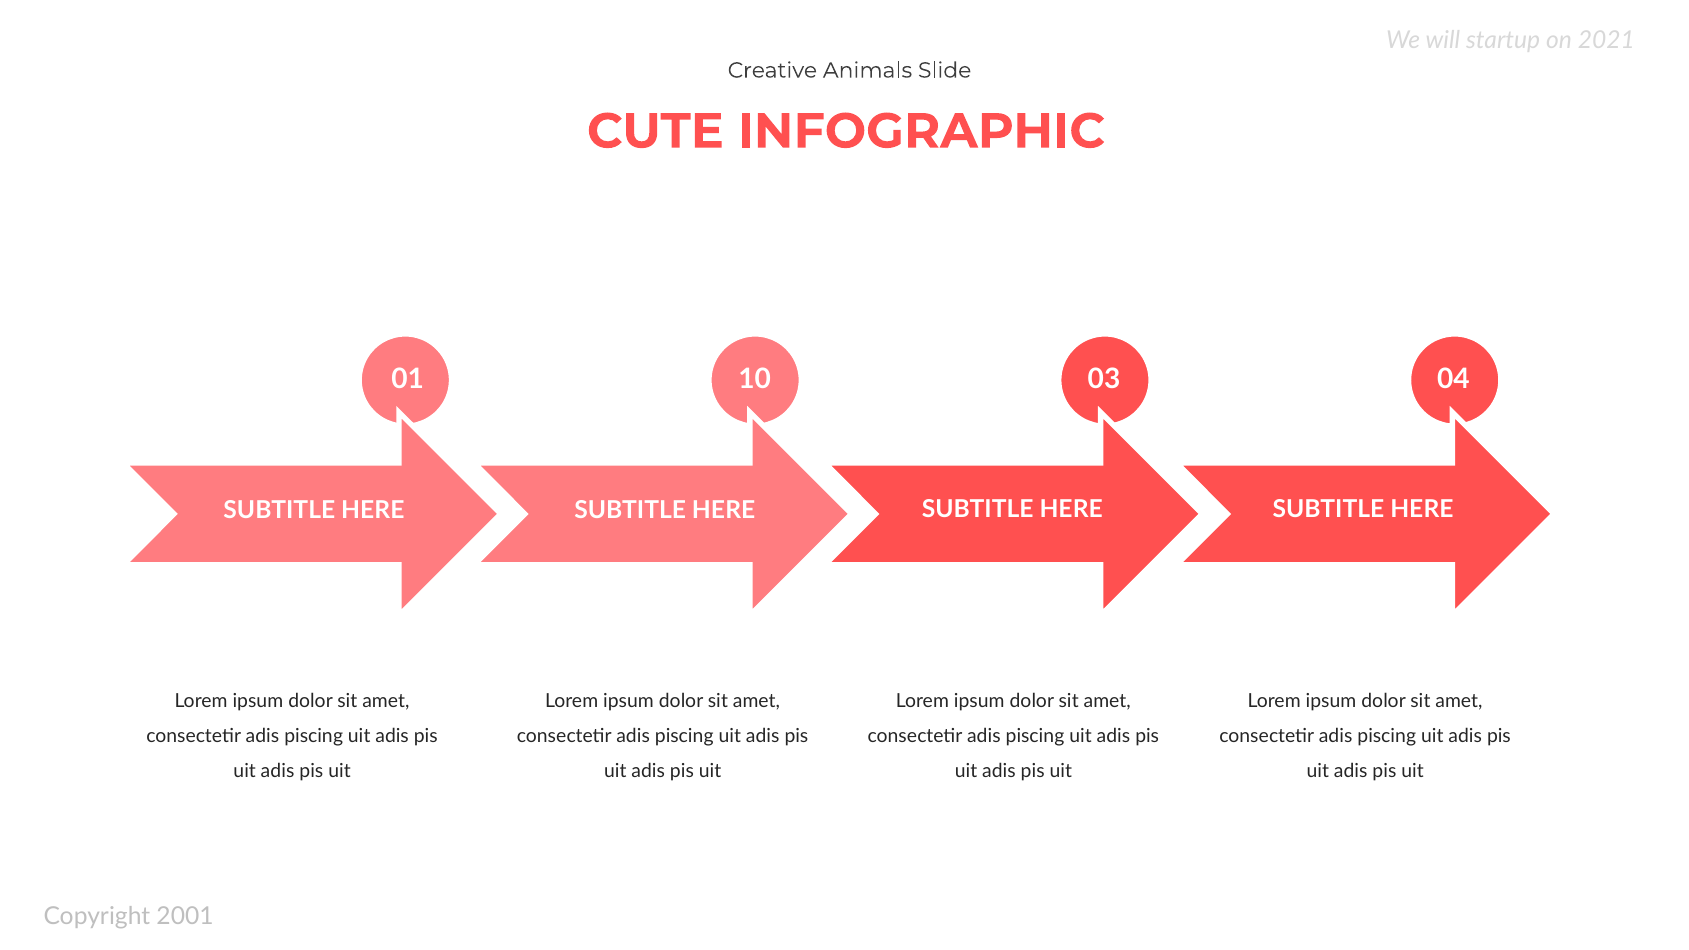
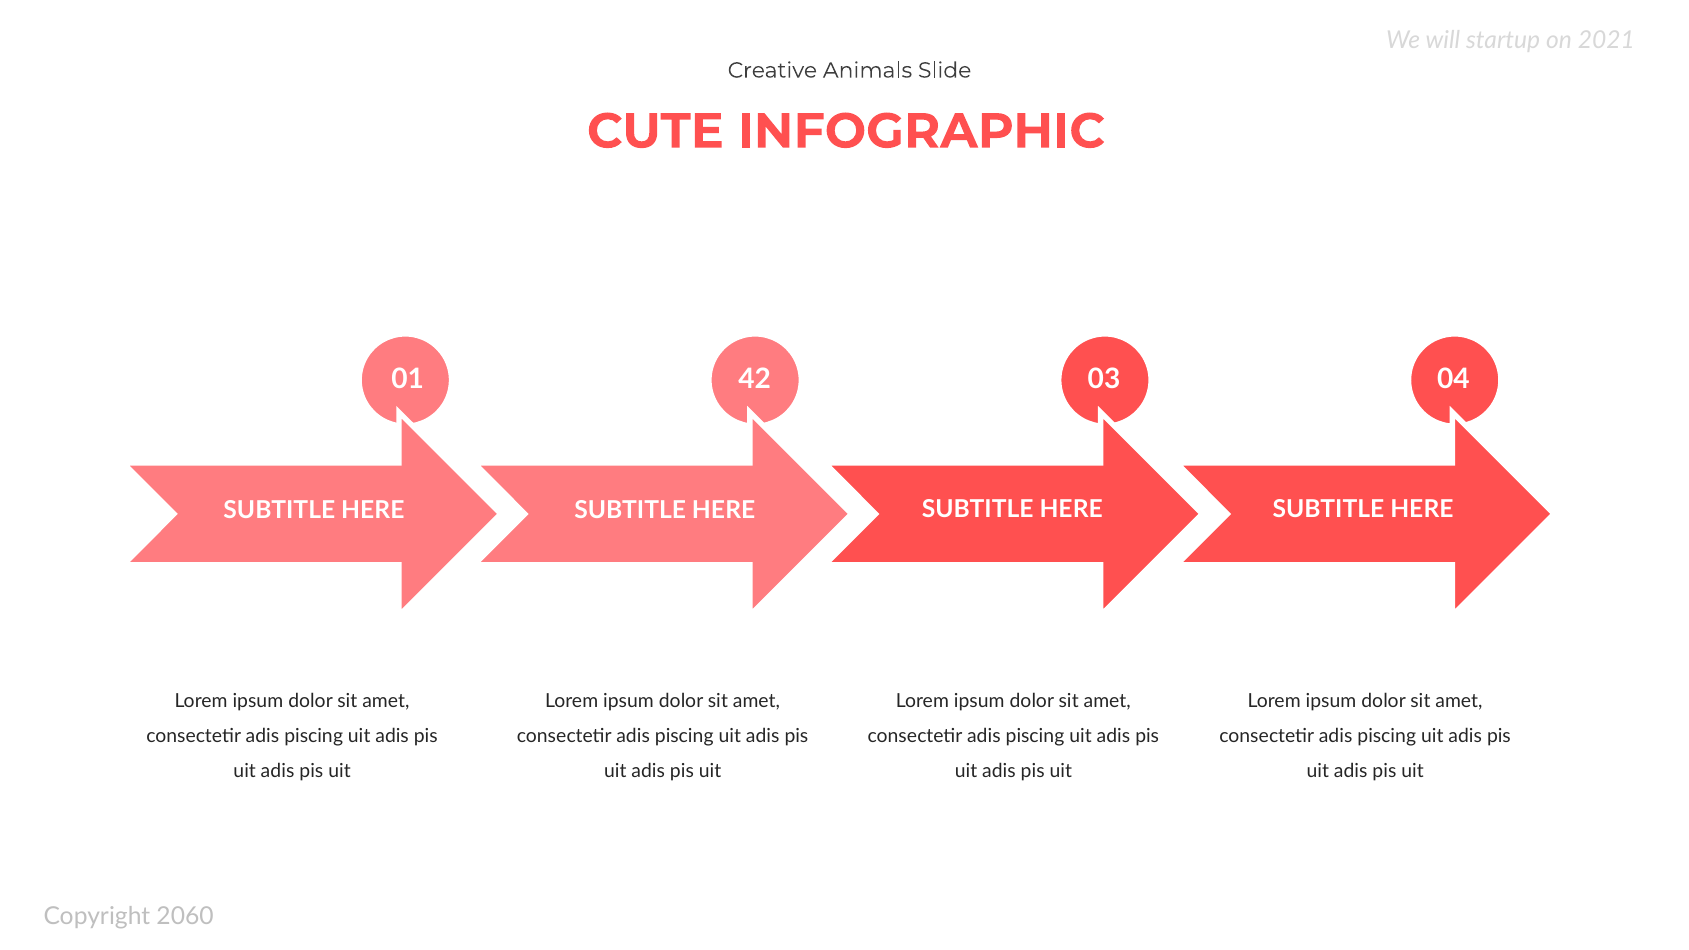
10: 10 -> 42 (755, 379)
2001: 2001 -> 2060 (185, 916)
